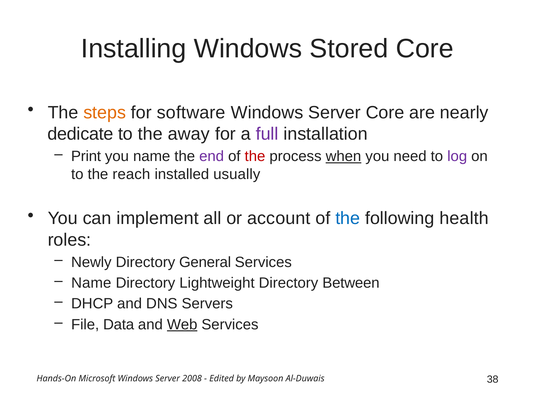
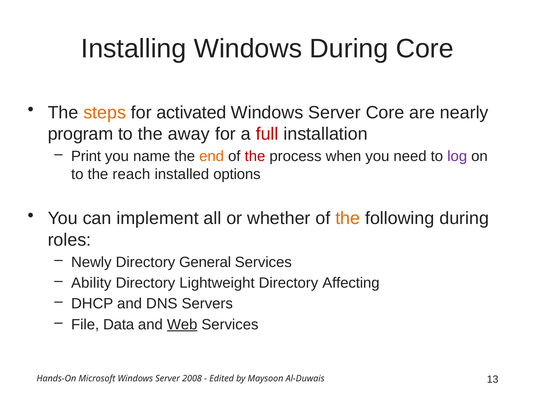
Windows Stored: Stored -> During (349, 49)
software: software -> activated (191, 113)
dedicate: dedicate -> program (80, 134)
full colour: purple -> red (267, 134)
end colour: purple -> orange (212, 156)
when underline: present -> none (343, 156)
usually: usually -> options (237, 174)
account: account -> whether (279, 219)
the colour: blue -> orange (348, 219)
following health: health -> during (464, 219)
Name: Name -> Ability (91, 283)
Between: Between -> Affecting (351, 283)
38: 38 -> 13 (493, 380)
